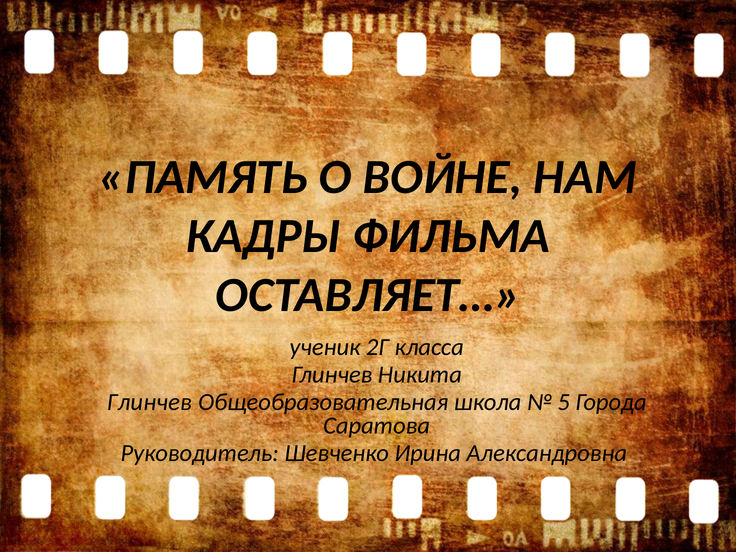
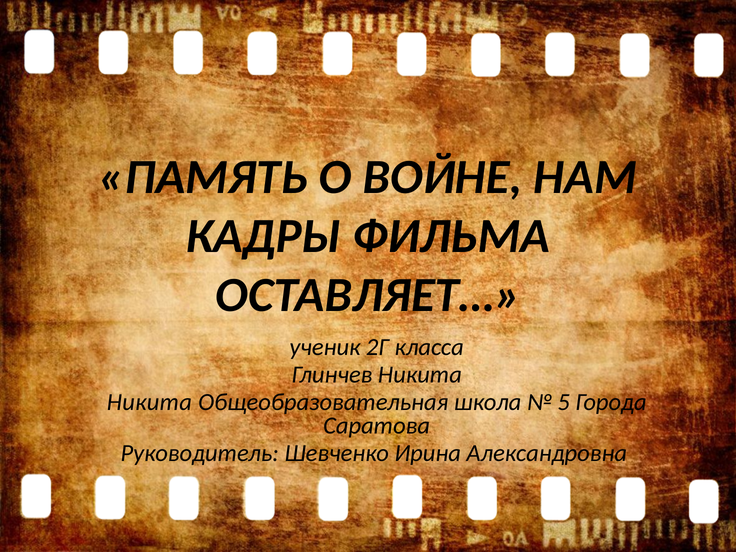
Глинчев: Глинчев -> Никита (149, 402)
